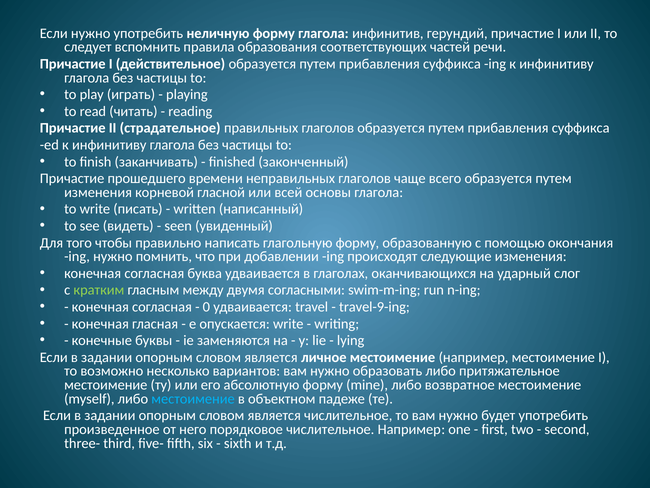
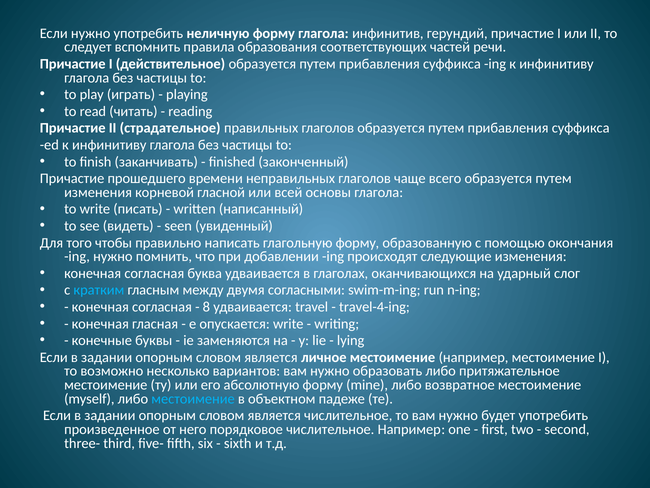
кратким colour: light green -> light blue (99, 290)
0: 0 -> 8 (206, 307)
travel-9-ing: travel-9-ing -> travel-4-ing (374, 307)
